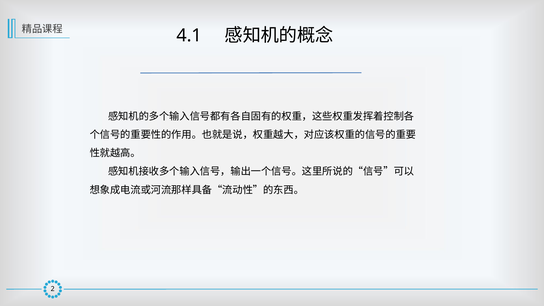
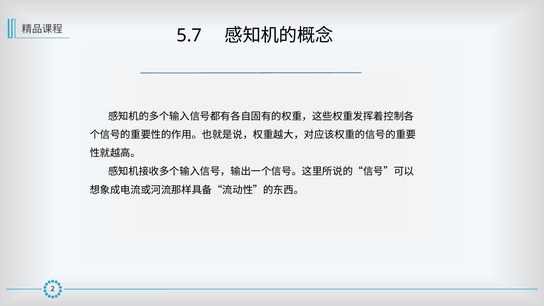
4.1: 4.1 -> 5.7 (189, 35)
